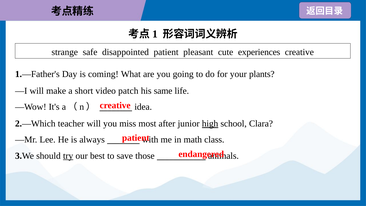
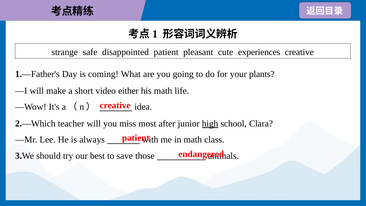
patch: patch -> either (128, 91)
his same: same -> math (163, 91)
try underline: present -> none (68, 156)
